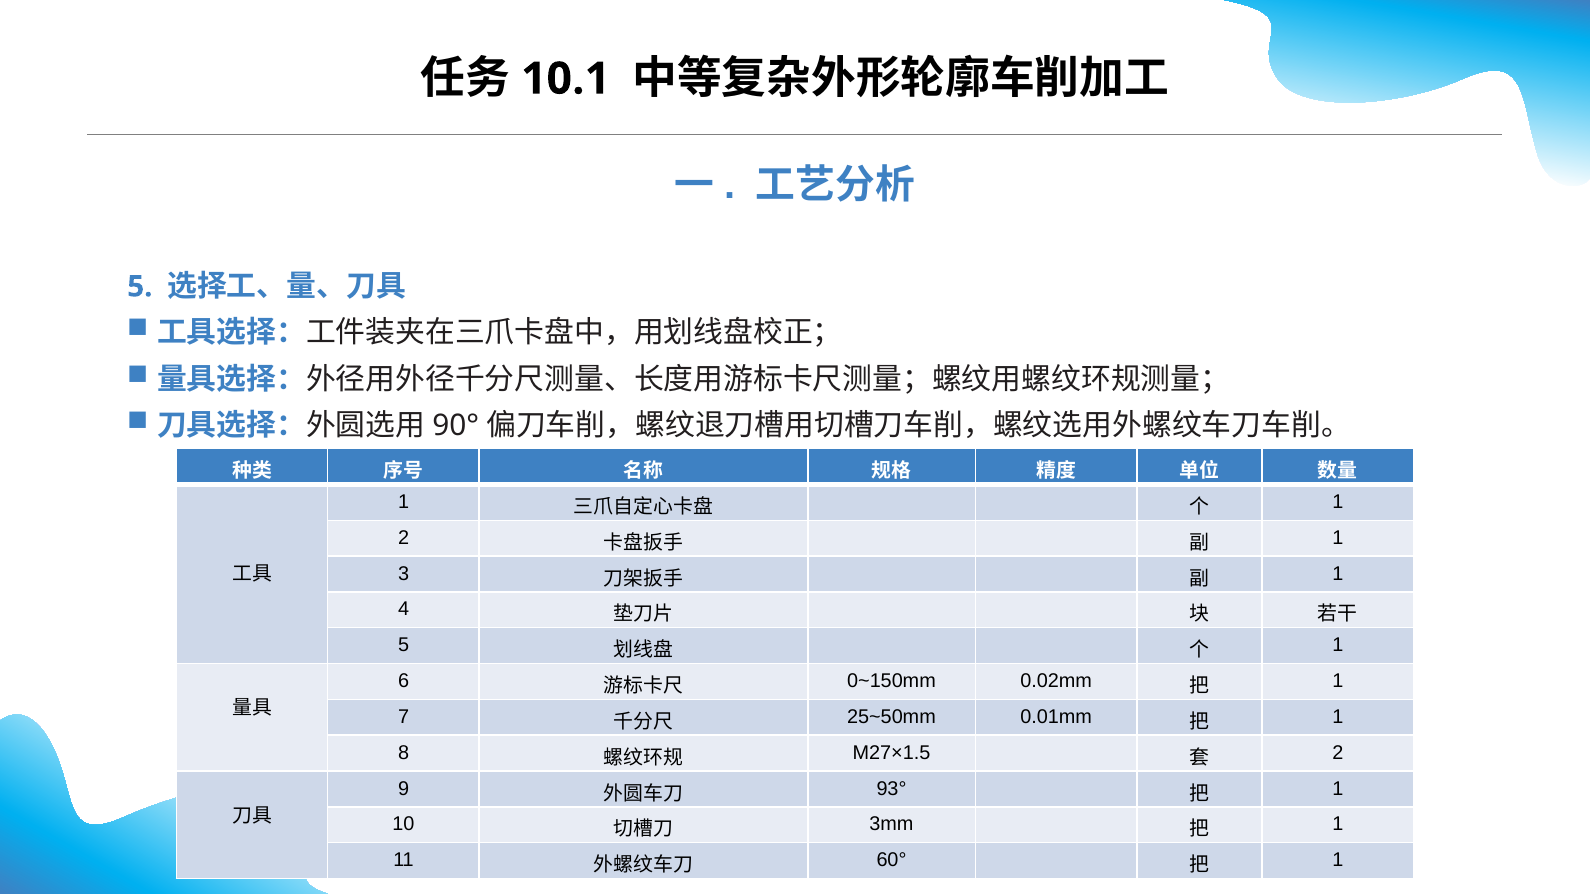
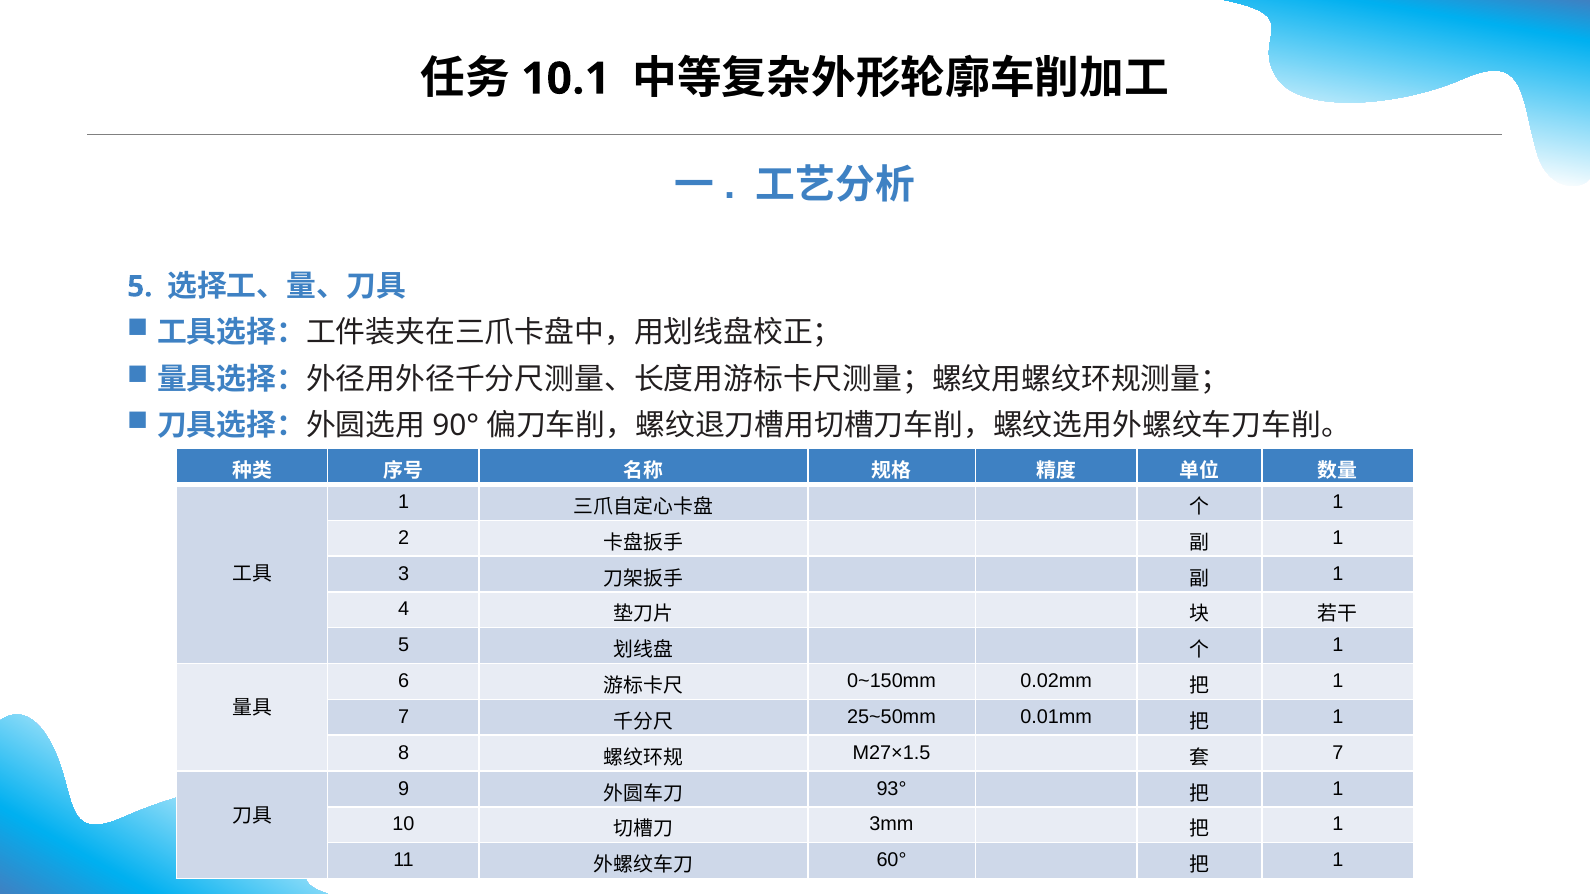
2: 2 -> 7 (1338, 753)
